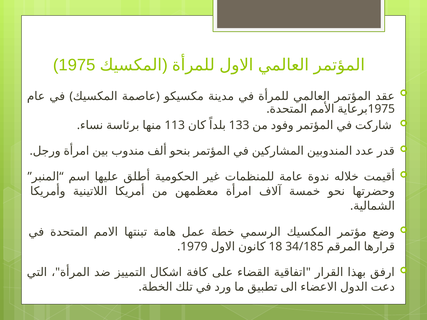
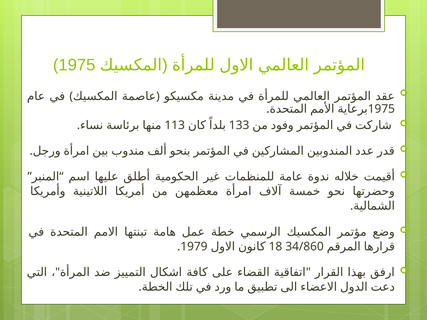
34/185: 34/185 -> 34/860 (305, 247)
